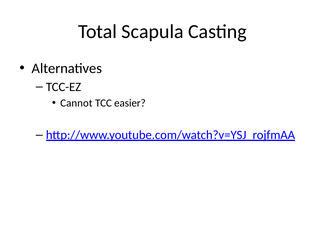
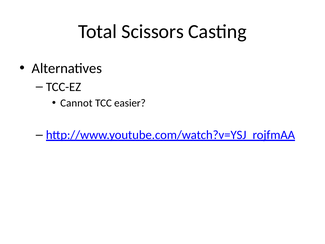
Scapula: Scapula -> Scissors (153, 31)
